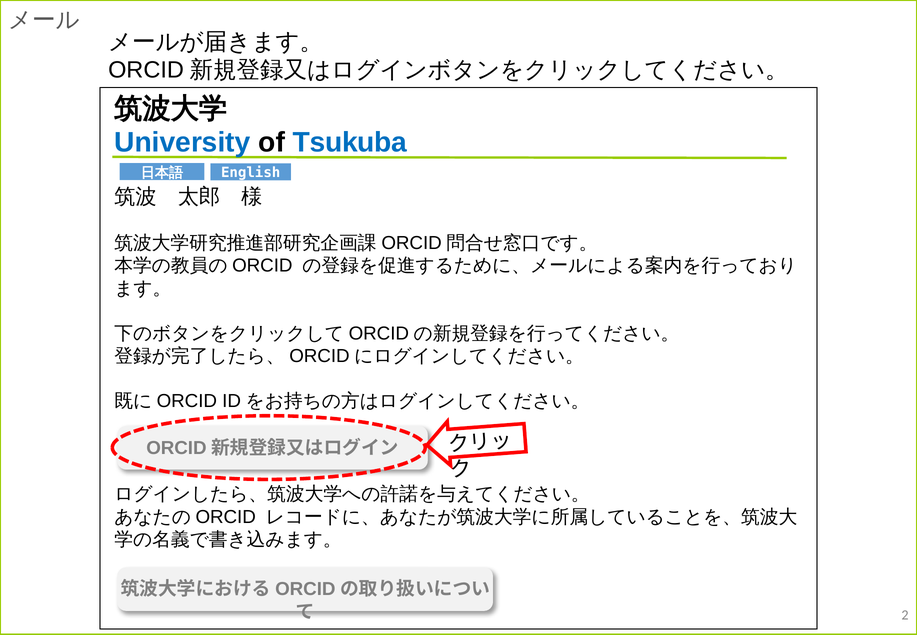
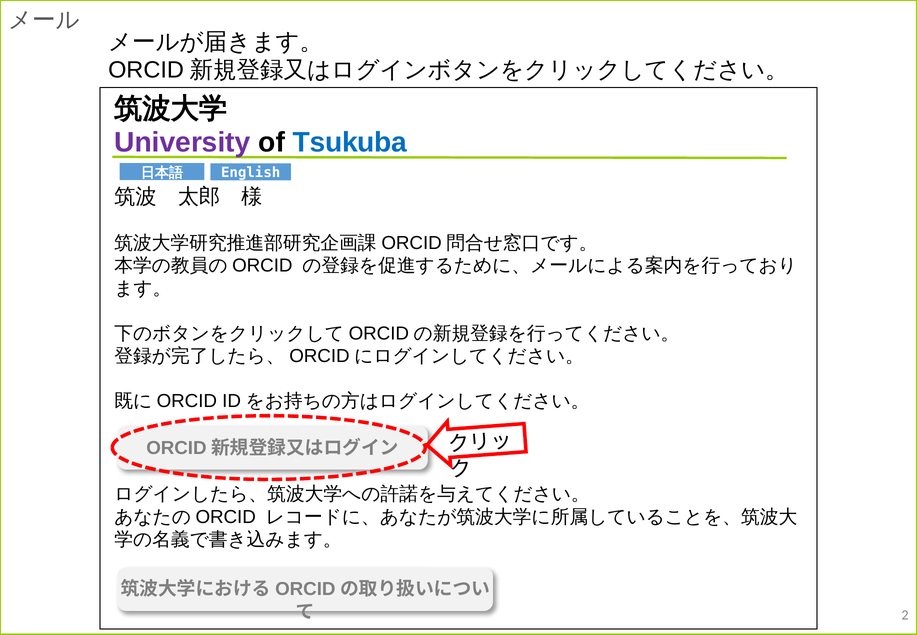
University colour: blue -> purple (182, 142)
